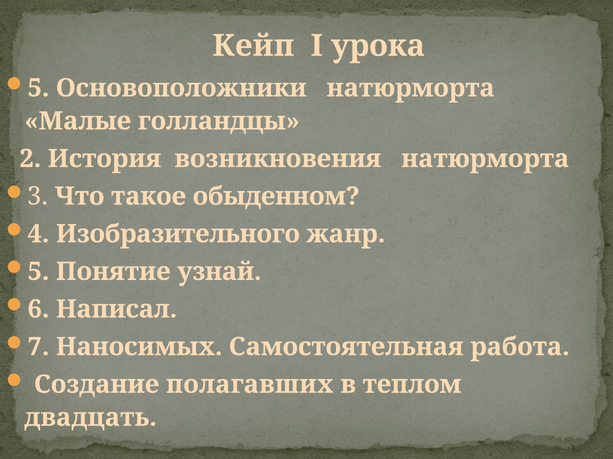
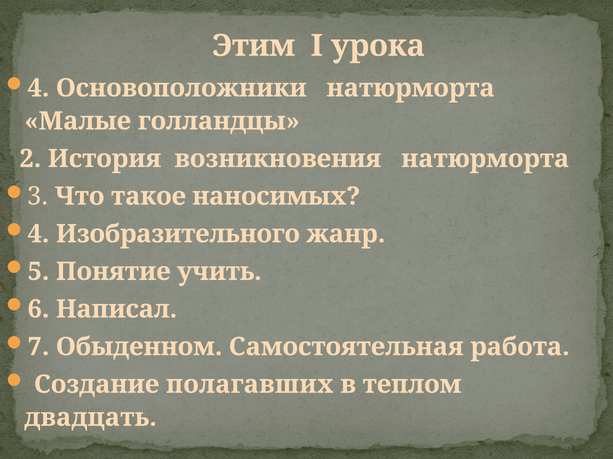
Кейп: Кейп -> Этим (254, 46)
5: 5 -> 4 (38, 88)
обыденном: обыденном -> наносимых (276, 197)
узнай: узнай -> учить (219, 272)
Наносимых: Наносимых -> Обыденном (139, 347)
